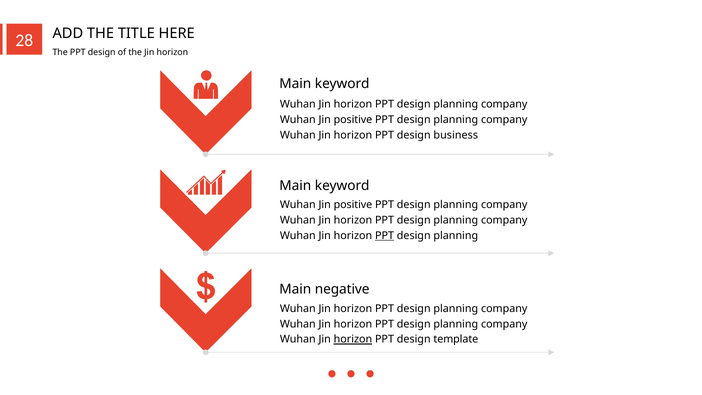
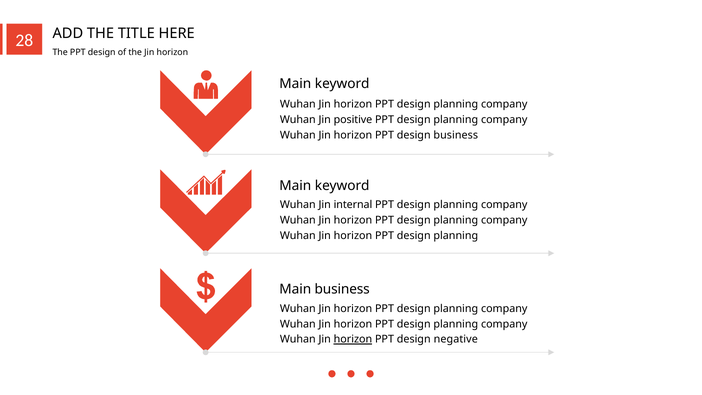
positive: positive -> internal (353, 205)
PPT underline: present -> none (385, 236)
Main negative: negative -> business (342, 289)
template: template -> negative (456, 339)
